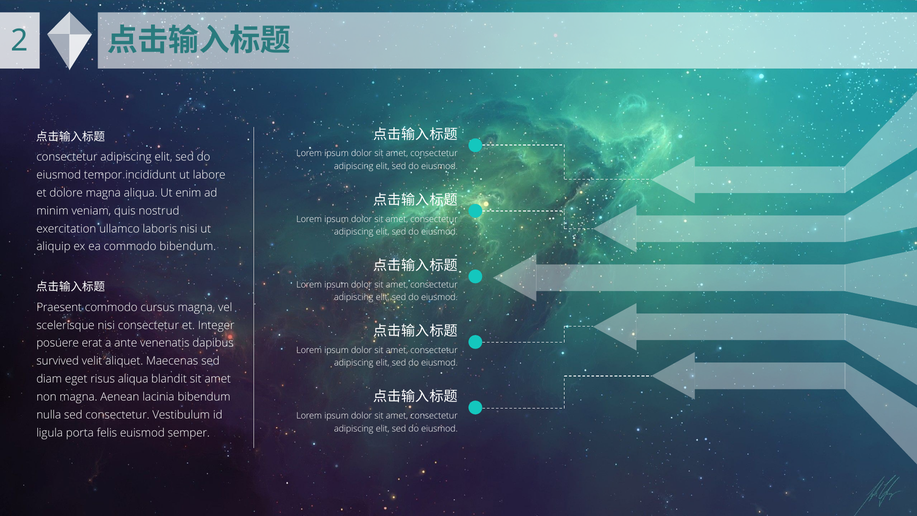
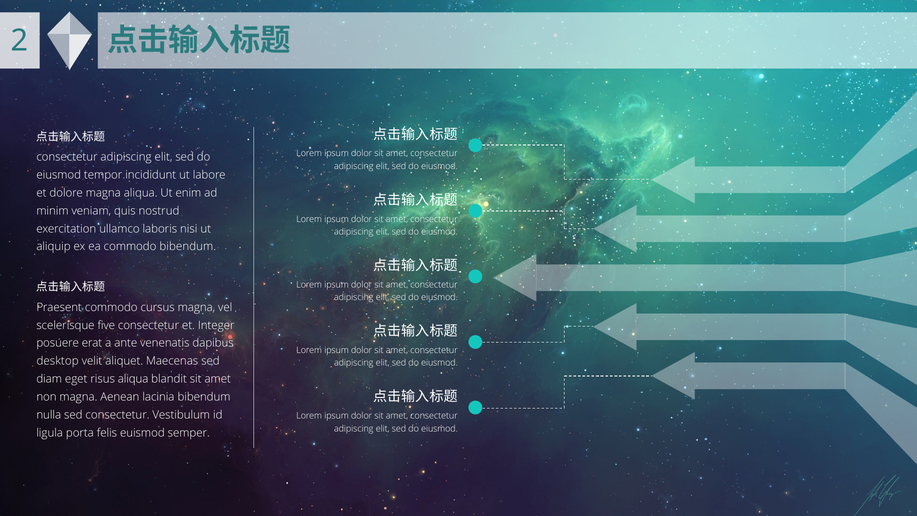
scelerisque nisi: nisi -> five (106, 325)
survived: survived -> desktop (58, 361)
